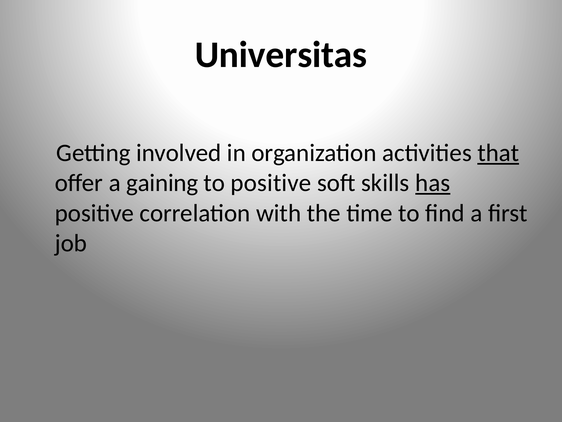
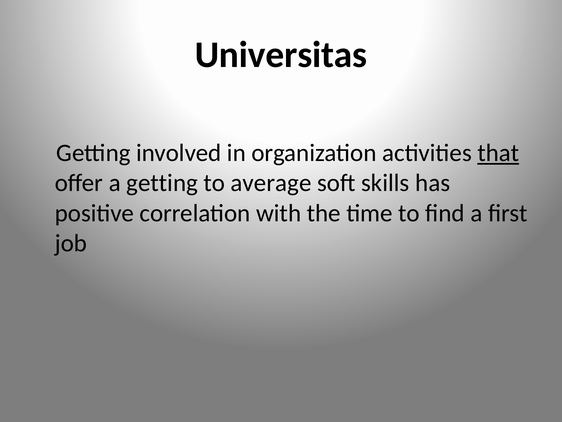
a gaining: gaining -> getting (162, 183)
to positive: positive -> average (271, 183)
has underline: present -> none (433, 183)
